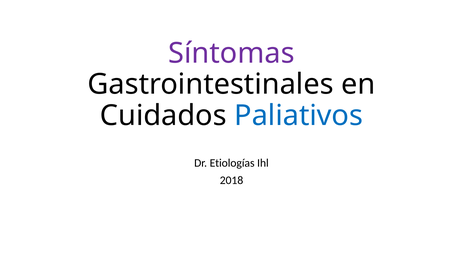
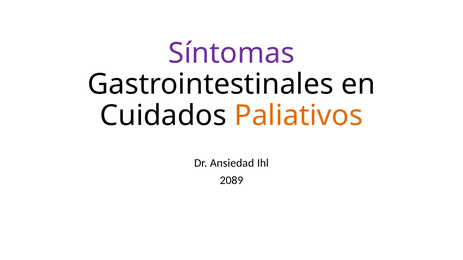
Paliativos colour: blue -> orange (299, 116)
Etiologías: Etiologías -> Ansiedad (232, 163)
2018: 2018 -> 2089 (231, 181)
